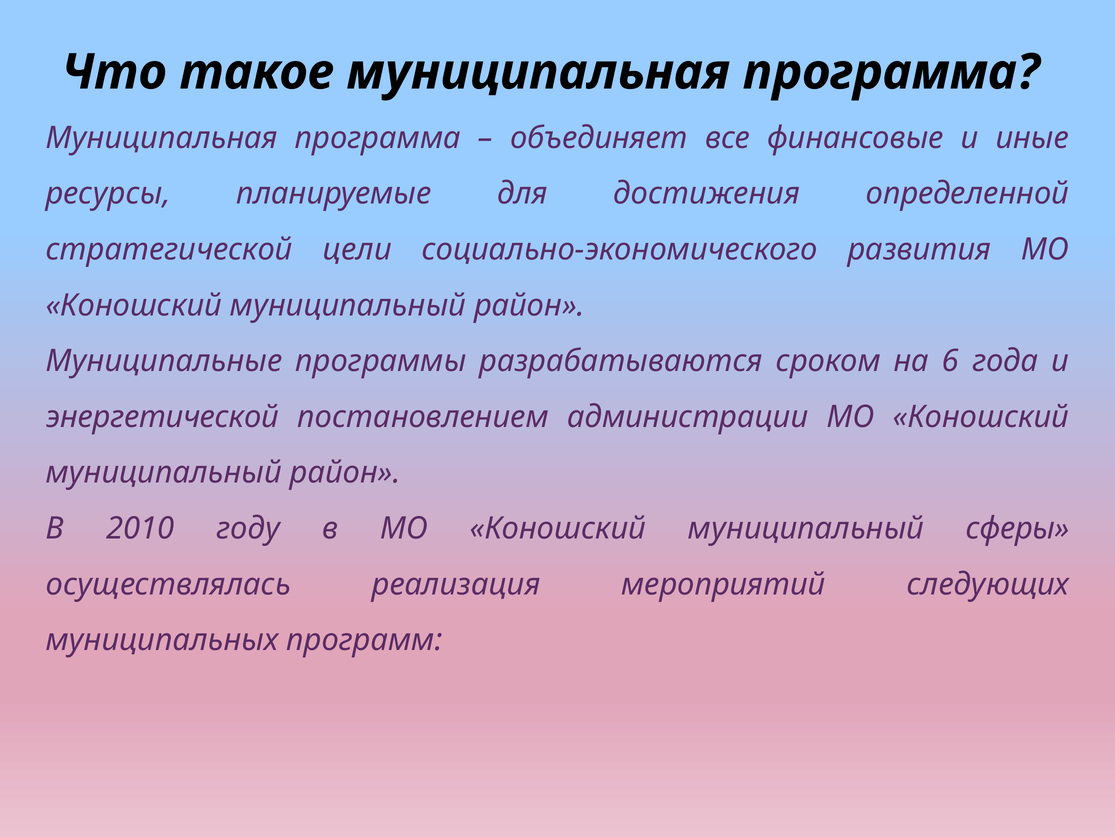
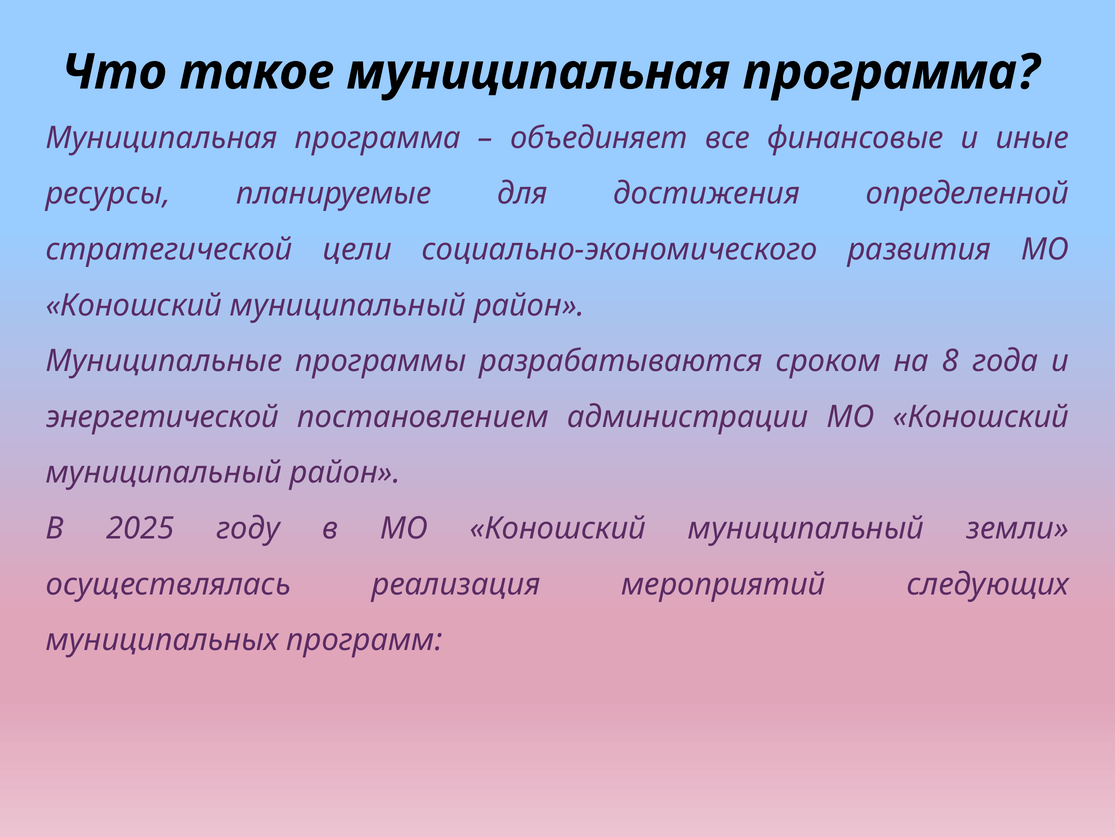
6: 6 -> 8 (951, 361)
2010: 2010 -> 2025 (140, 528)
сферы: сферы -> земли (1017, 528)
